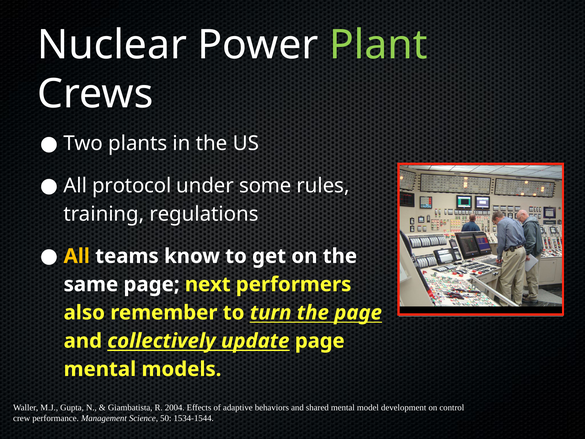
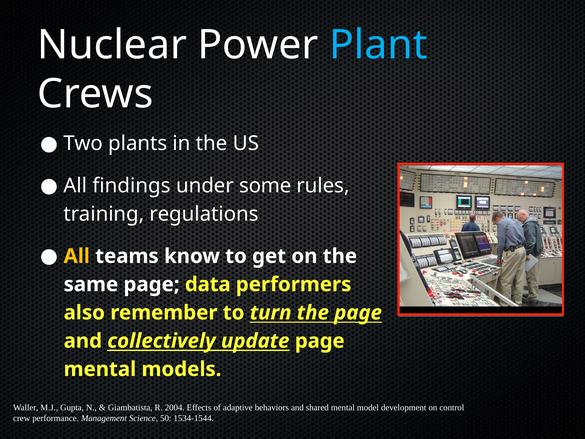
Plant colour: light green -> light blue (378, 45)
protocol: protocol -> findings (132, 186)
next: next -> data (208, 284)
